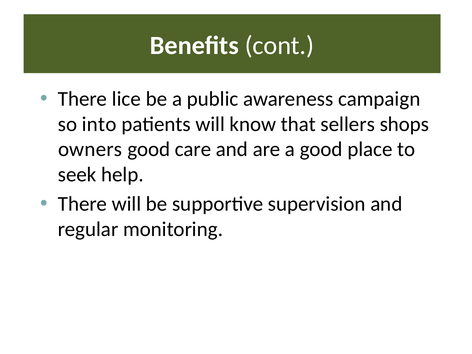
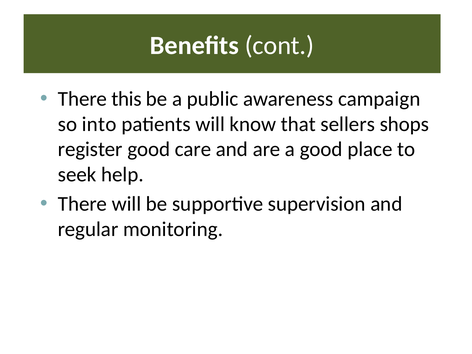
lice: lice -> this (127, 99)
owners: owners -> register (90, 149)
